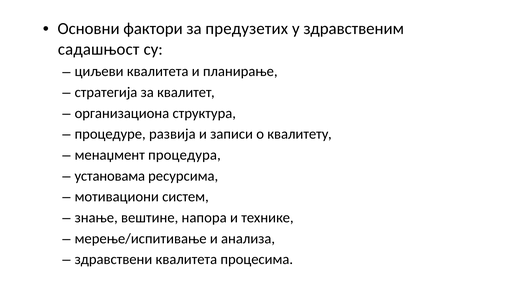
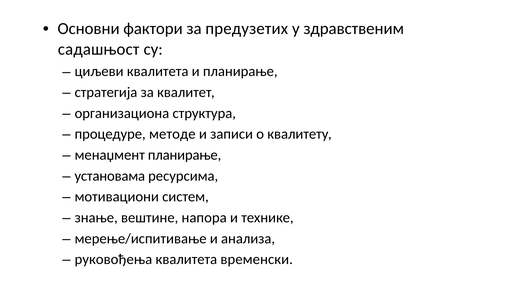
развија: развија -> методе (172, 134)
менаџмент процедура: процедура -> планирање (185, 155)
здравствени: здравствени -> руковођења (113, 259)
процесима: процесима -> временски (257, 259)
